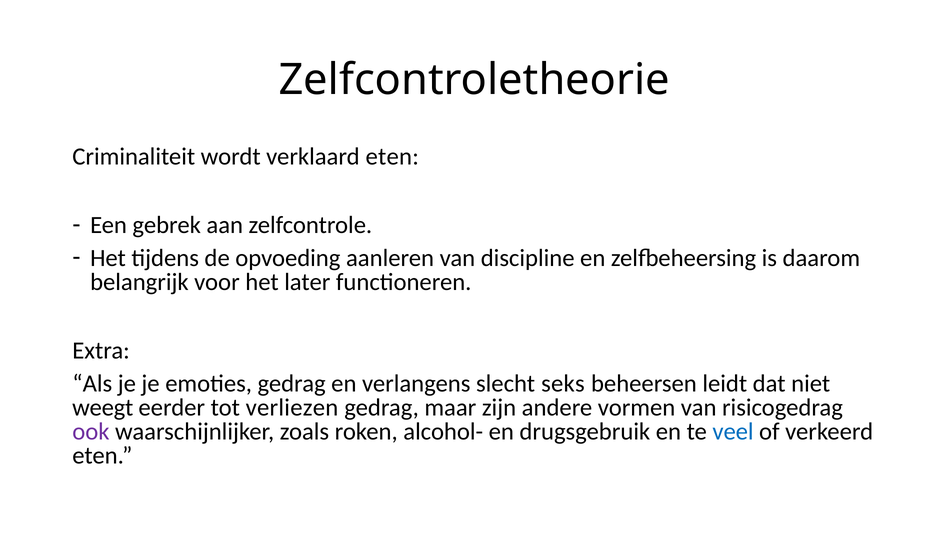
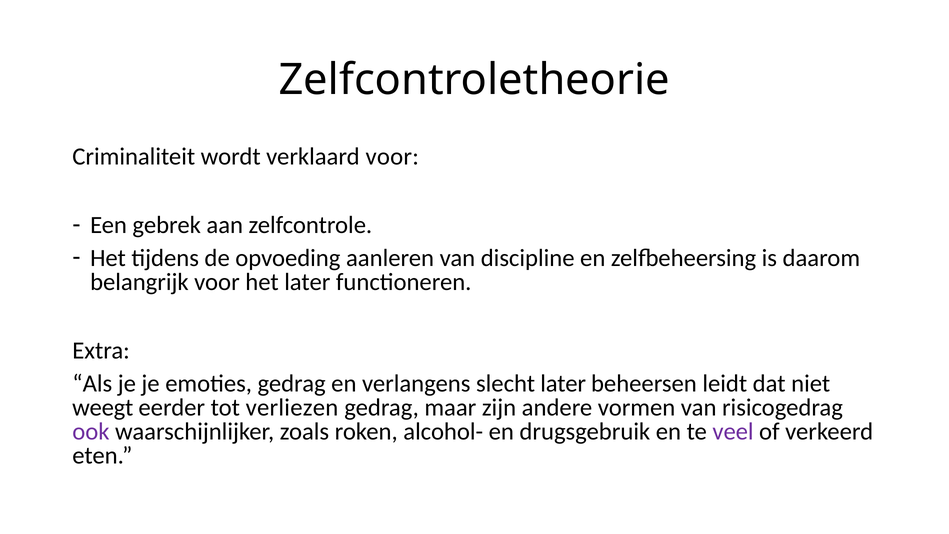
verklaard eten: eten -> voor (392, 157)
slecht seks: seks -> later (563, 383)
veel colour: blue -> purple (733, 431)
